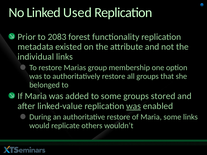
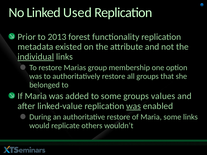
2083: 2083 -> 2013 (57, 37)
individual underline: none -> present (36, 57)
stored: stored -> values (163, 96)
